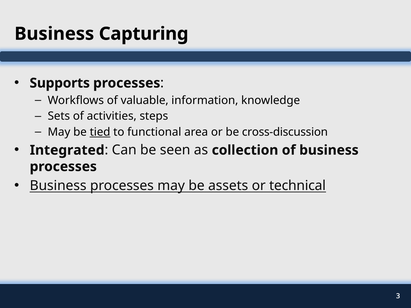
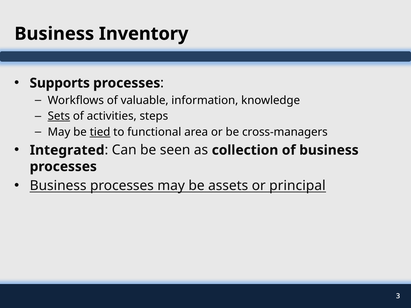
Capturing: Capturing -> Inventory (144, 34)
Sets underline: none -> present (59, 116)
cross-discussion: cross-discussion -> cross-managers (285, 132)
technical: technical -> principal (297, 186)
